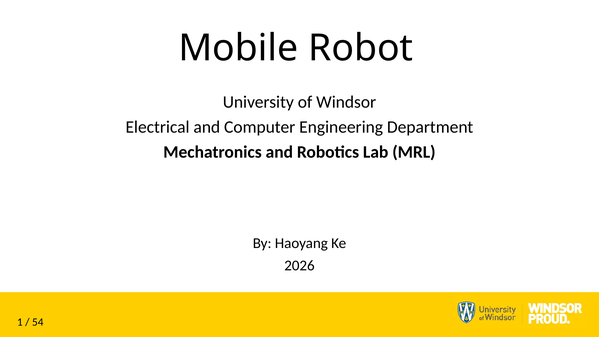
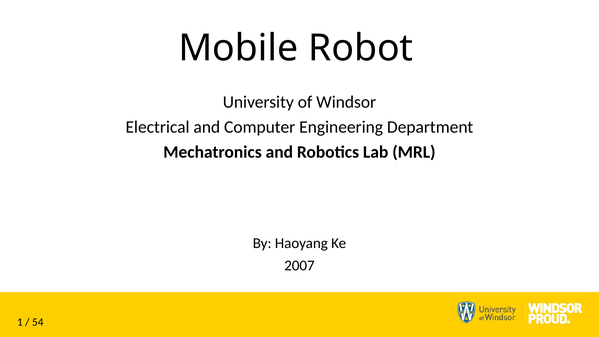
2026: 2026 -> 2007 (299, 266)
